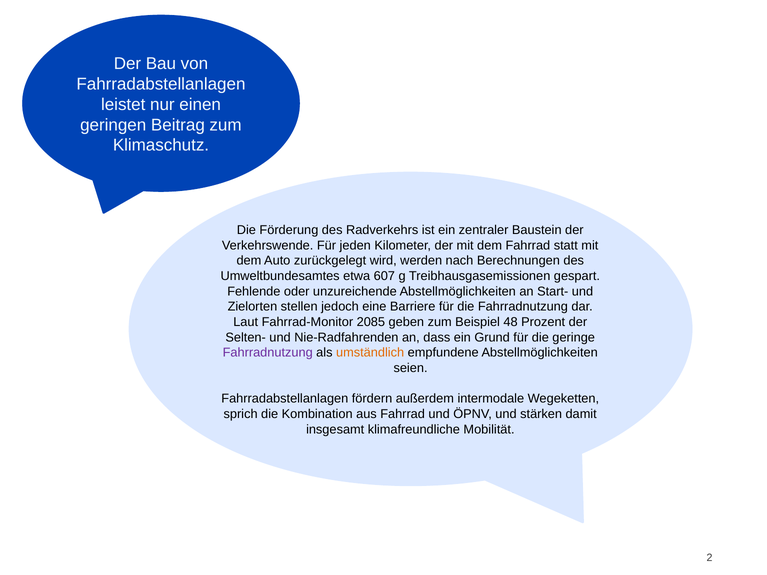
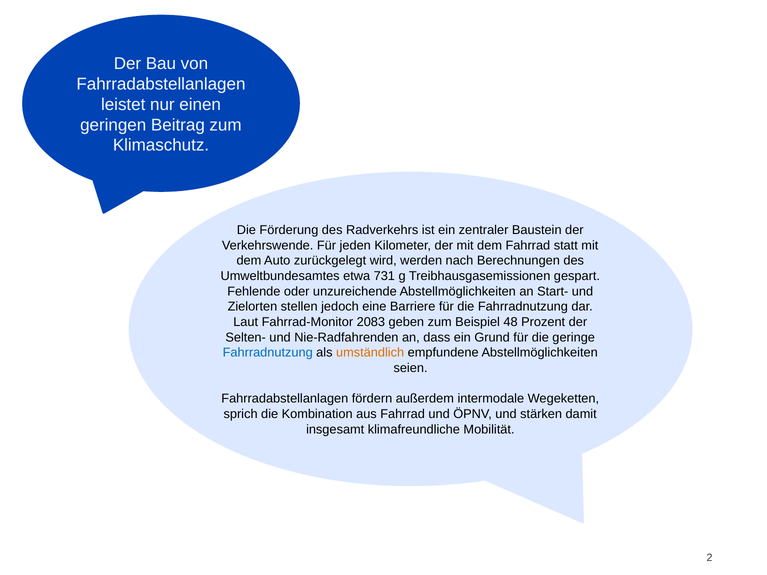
607: 607 -> 731 (384, 276)
2085: 2085 -> 2083 (371, 322)
Fahrradnutzung colour: purple -> blue (268, 353)
